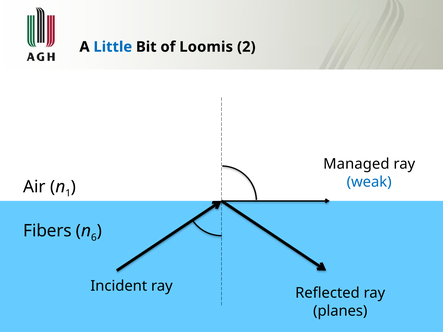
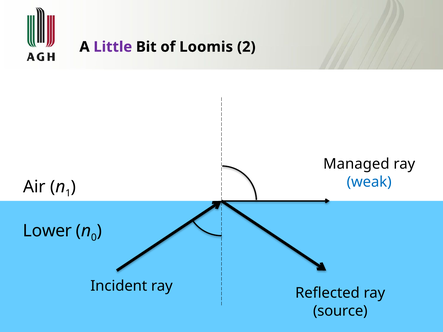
Little colour: blue -> purple (113, 47)
Fibers: Fibers -> Lower (47, 231)
6: 6 -> 0 (94, 238)
planes: planes -> source (340, 311)
